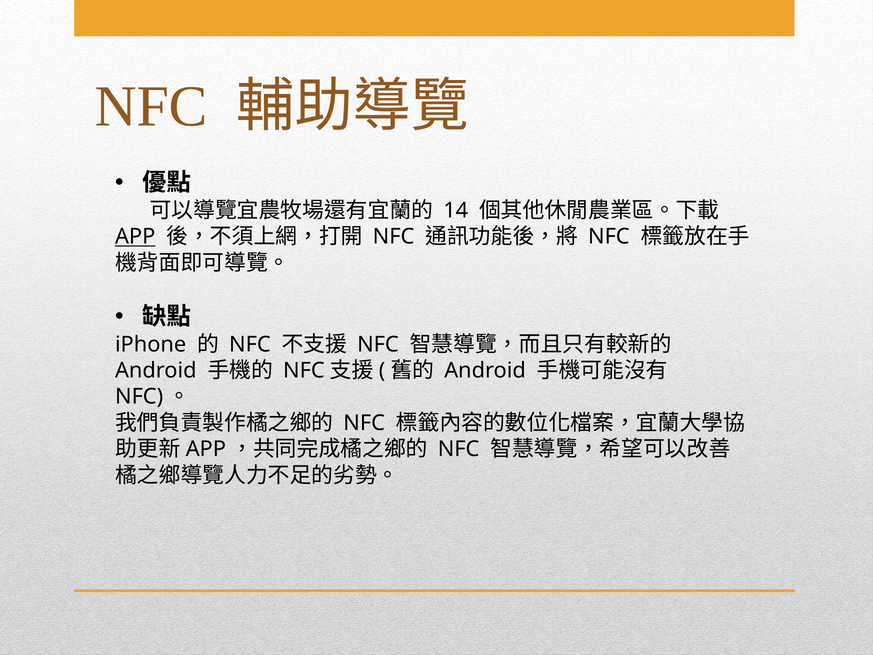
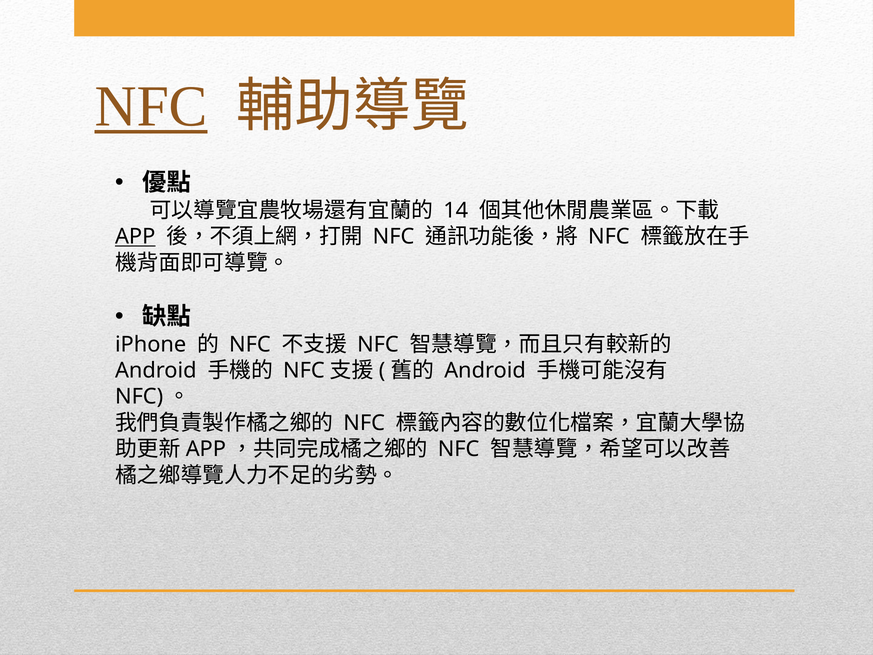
NFC underline: none -> present (151, 106)
